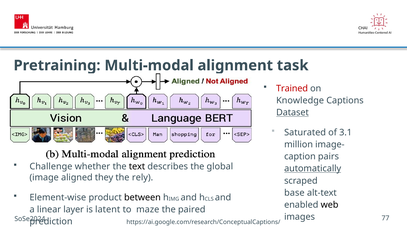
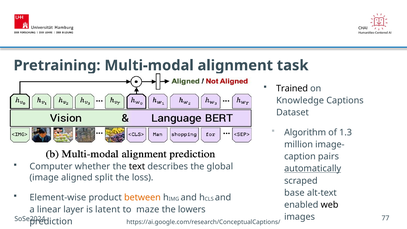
Trained colour: red -> black (292, 88)
Dataset underline: present -> none (292, 113)
Saturated: Saturated -> Algorithm (305, 133)
3.1: 3.1 -> 1.3 (346, 133)
Challenge: Challenge -> Computer (51, 167)
they: they -> split (104, 177)
rely: rely -> loss (143, 177)
between colour: black -> orange (142, 197)
paired: paired -> lowers (192, 209)
